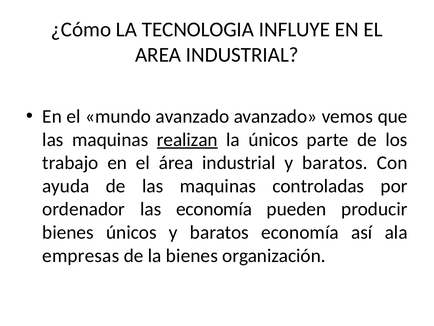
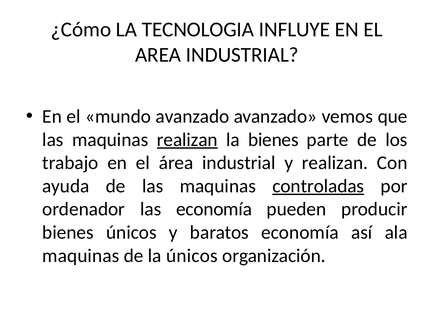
la únicos: únicos -> bienes (273, 139)
industrial y baratos: baratos -> realizan (335, 163)
controladas underline: none -> present (318, 186)
empresas: empresas -> maquinas (81, 255)
la bienes: bienes -> únicos (192, 255)
